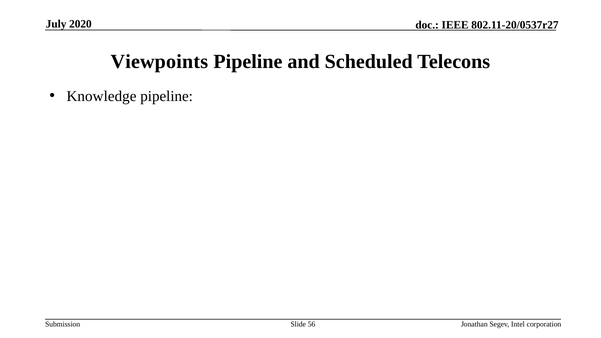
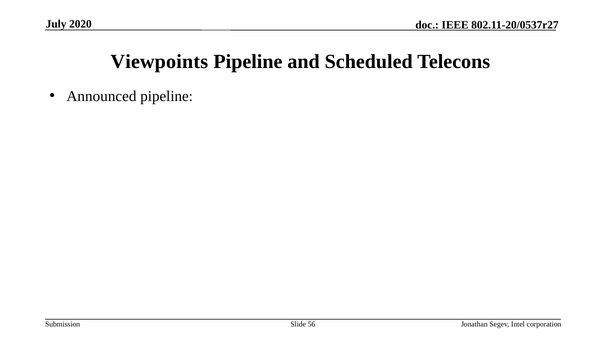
Knowledge: Knowledge -> Announced (102, 96)
